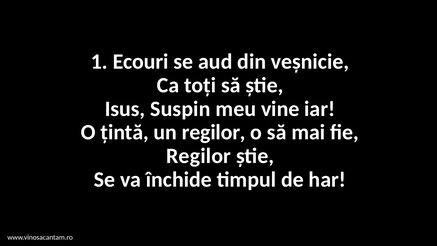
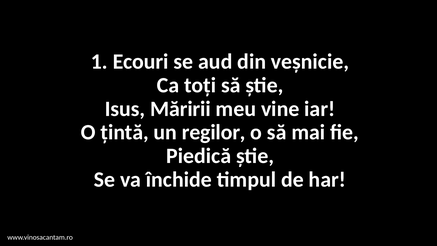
Suspin: Suspin -> Măririi (181, 109)
Regilor: Regilor -> Piedică (199, 156)
